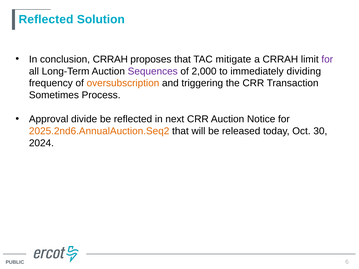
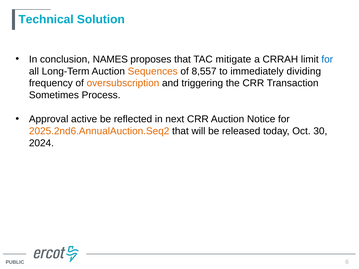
Reflected: Reflected -> Technical (46, 19)
conclusion CRRAH: CRRAH -> NAMES (110, 59)
for colour: purple -> blue (327, 59)
Sequences colour: purple -> orange (153, 71)
2,000: 2,000 -> 8,557 (204, 71)
divide: divide -> active (84, 119)
